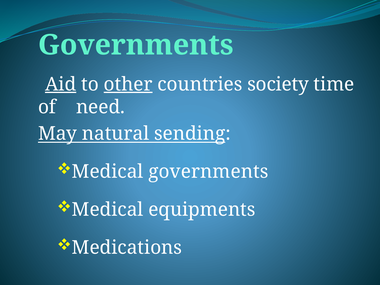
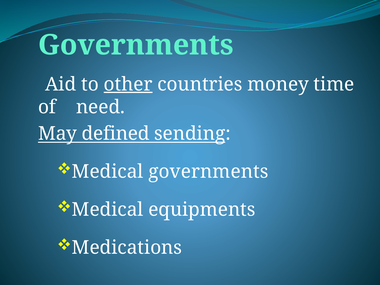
Aid underline: present -> none (61, 84)
society: society -> money (278, 84)
natural: natural -> defined (116, 134)
